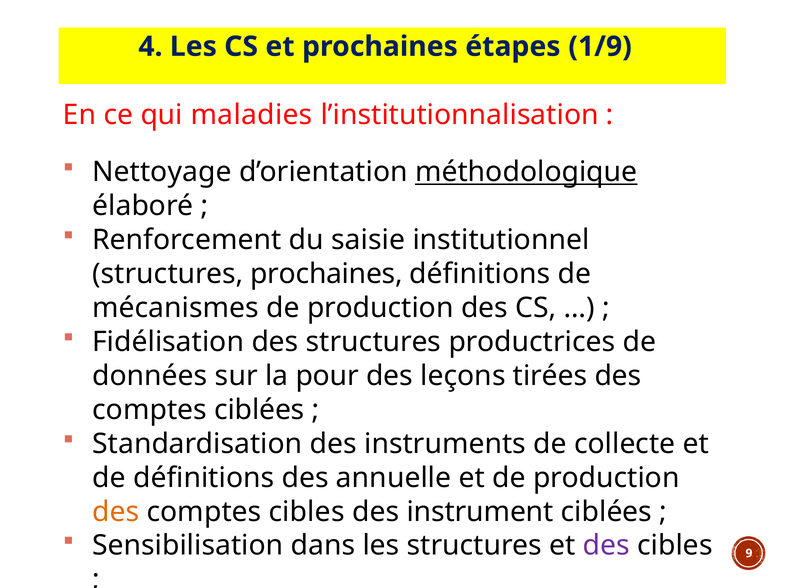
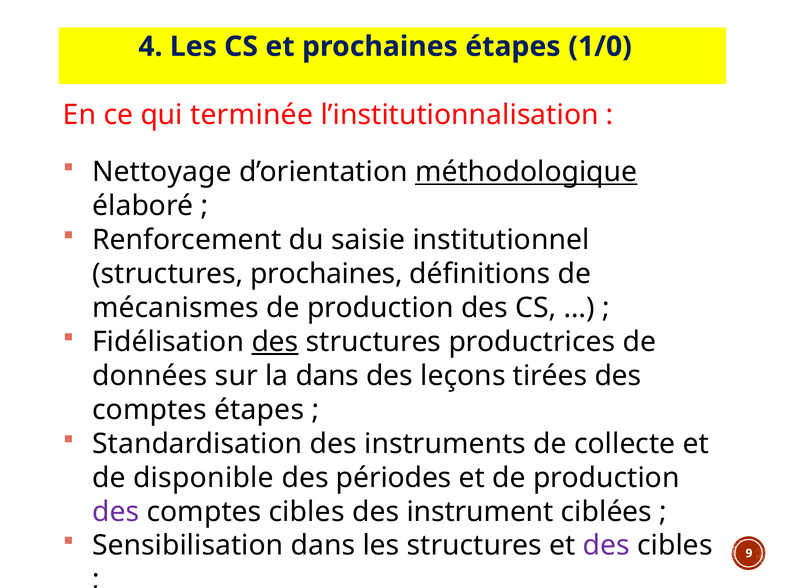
1/9: 1/9 -> 1/0 (600, 47)
maladies: maladies -> terminée (252, 115)
des underline: none -> present (275, 342)
la pour: pour -> dans (327, 376)
comptes ciblées: ciblées -> étapes (259, 410)
de définitions: définitions -> disponible (204, 478)
annuelle: annuelle -> périodes (394, 478)
des colour: orange -> purple (116, 512)
